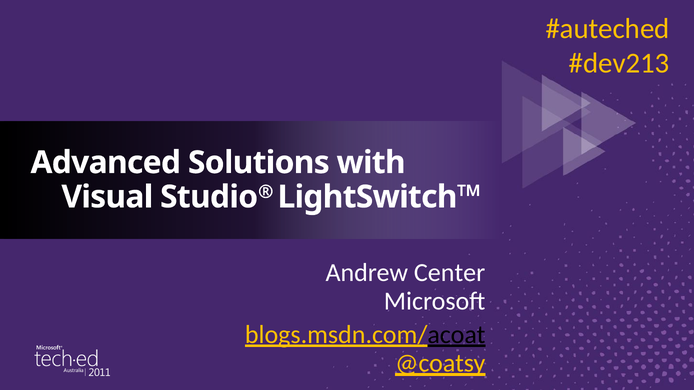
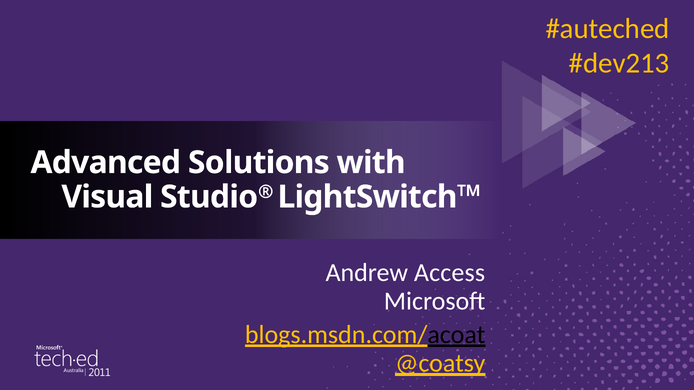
Center: Center -> Access (450, 273)
